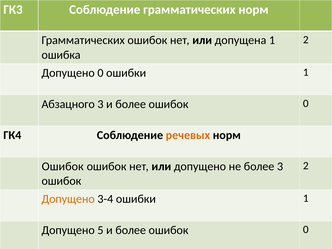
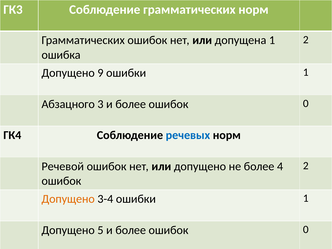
Допущено 0: 0 -> 9 (100, 73)
речевых colour: orange -> blue (188, 135)
Ошибок: Ошибок -> Речевой (63, 166)
более 3: 3 -> 4 (280, 166)
